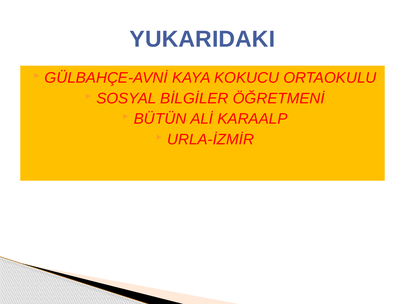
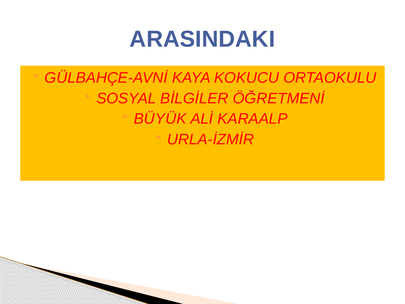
YUKARIDAKI: YUKARIDAKI -> ARASINDAKI (202, 39)
BÜTÜN: BÜTÜN -> BÜYÜK (160, 119)
